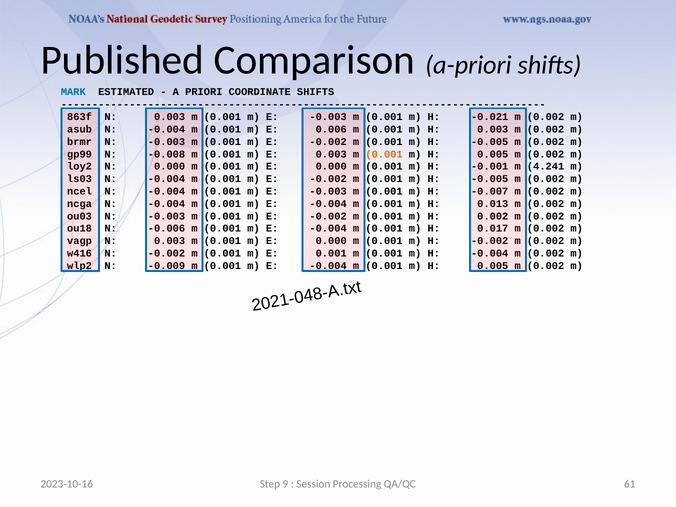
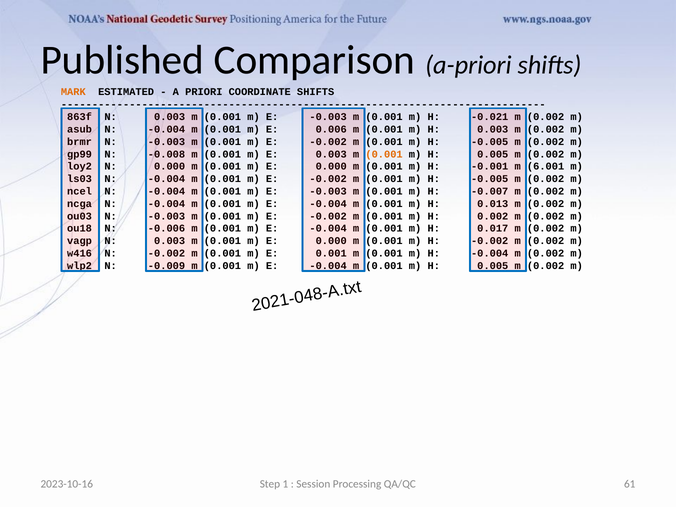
MARK colour: blue -> orange (73, 92)
4.241: 4.241 -> 6.001 (546, 166)
9: 9 -> 1 (285, 484)
